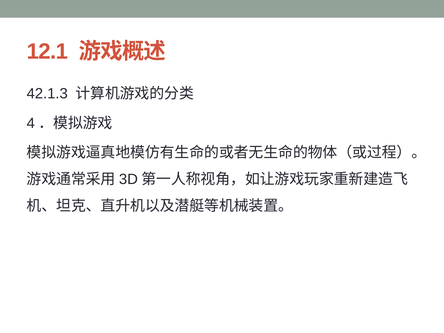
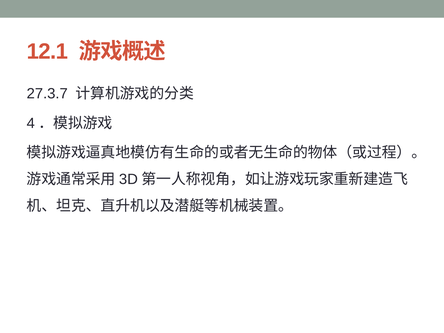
42.1.3: 42.1.3 -> 27.3.7 (47, 94)
